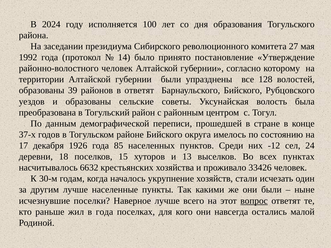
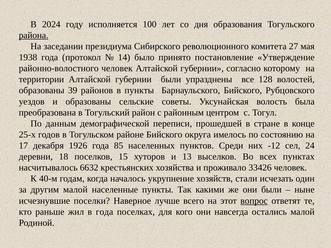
района underline: none -> present (34, 35)
1992: 1992 -> 1938 (28, 57)
в ответят: ответят -> пункты (139, 91)
37-х: 37-х -> 25-х (27, 135)
30-м: 30-м -> 40-м (48, 179)
другим лучше: лучше -> малой (75, 190)
